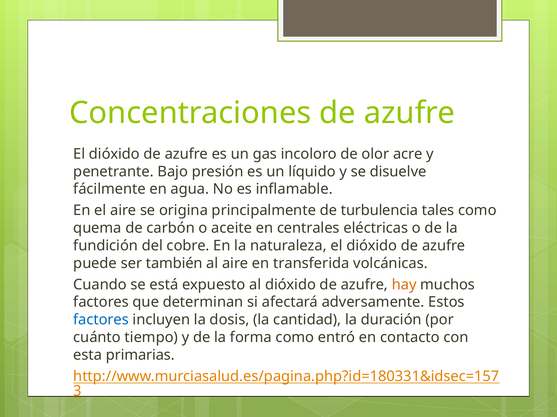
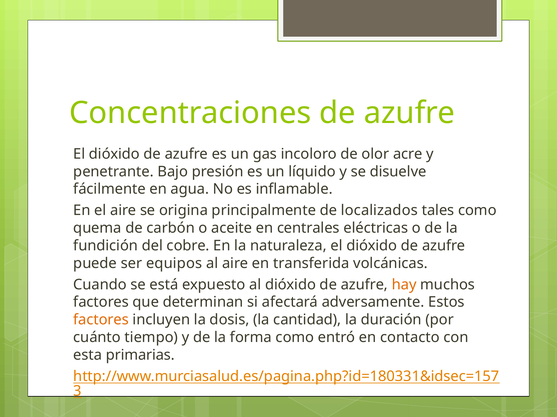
turbulencia: turbulencia -> localizados (379, 211)
también: también -> equipos (174, 264)
factores colour: blue -> orange (101, 320)
